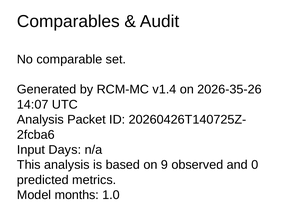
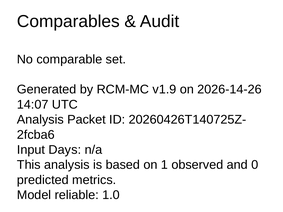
v1.4: v1.4 -> v1.9 (164, 90)
2026-35-26: 2026-35-26 -> 2026-14-26 (229, 90)
9: 9 -> 1 (164, 165)
months: months -> reliable (77, 195)
